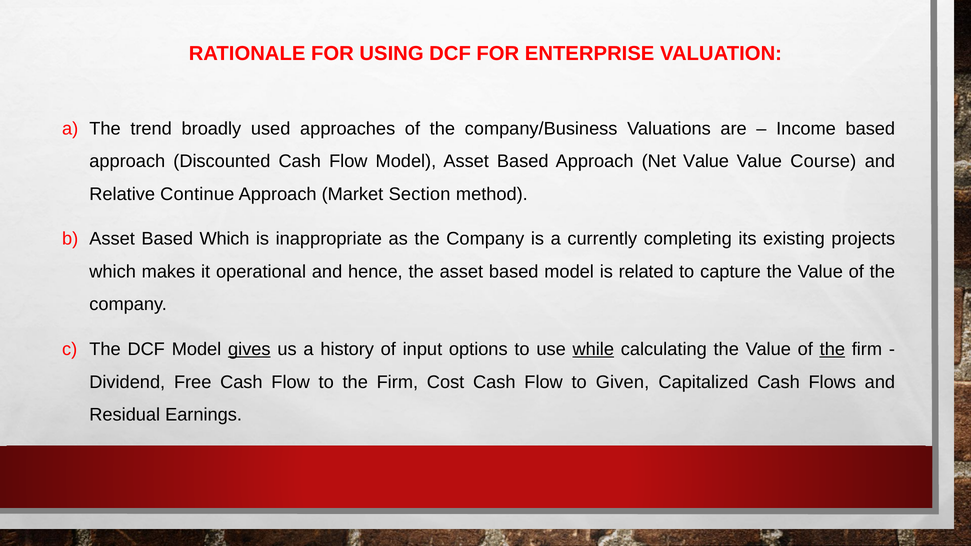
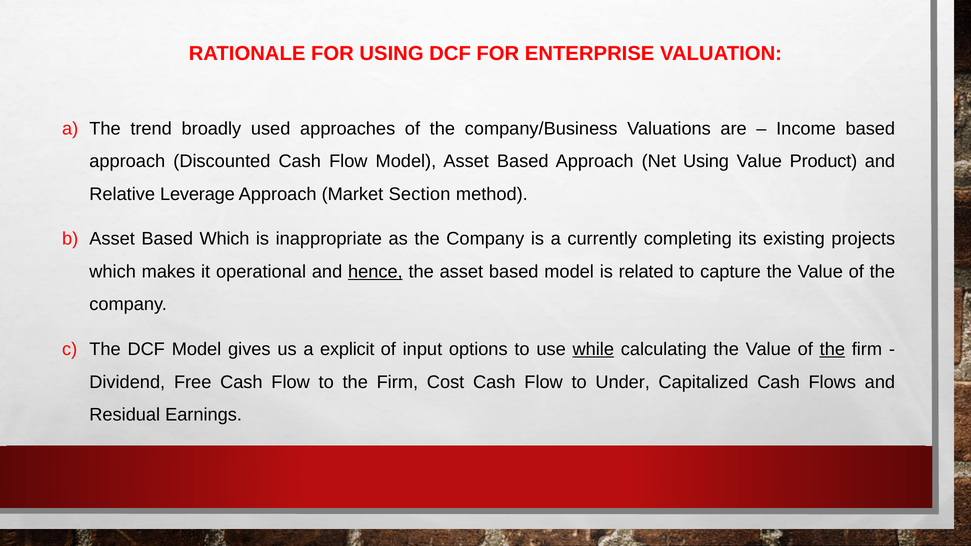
Net Value: Value -> Using (706, 161)
Course: Course -> Product (823, 161)
Continue: Continue -> Leverage (197, 194)
hence underline: none -> present (375, 272)
gives underline: present -> none (249, 349)
history: history -> explicit (347, 349)
Given: Given -> Under (623, 382)
